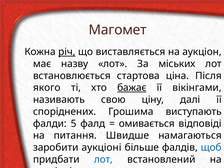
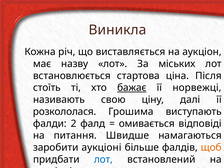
Магомет: Магомет -> Виникла (118, 30)
річ underline: present -> none (67, 52)
якого: якого -> стоїть (47, 88)
вікінгами: вікінгами -> норвежці (197, 88)
споріднених: споріднених -> розкололася (65, 112)
5: 5 -> 2 (74, 124)
щоб colour: blue -> orange (211, 147)
